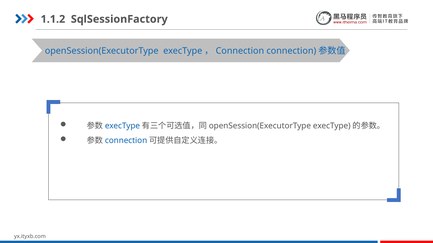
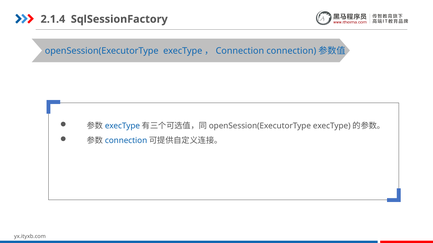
1.1.2: 1.1.2 -> 2.1.4 (53, 19)
